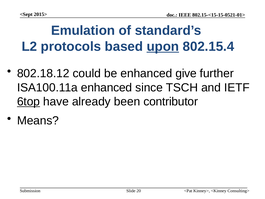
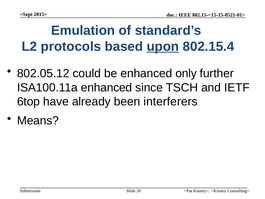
802.18.12: 802.18.12 -> 802.05.12 (43, 73)
give: give -> only (186, 73)
6top underline: present -> none (28, 102)
contributor: contributor -> interferers (171, 102)
